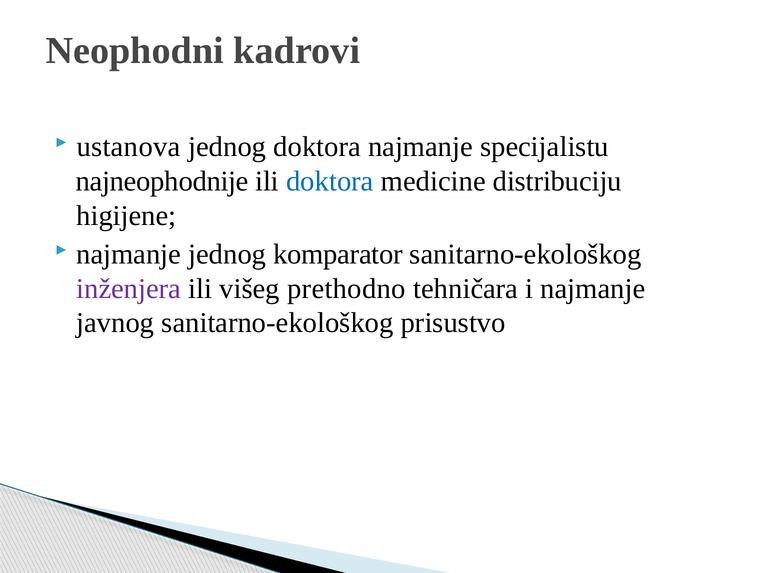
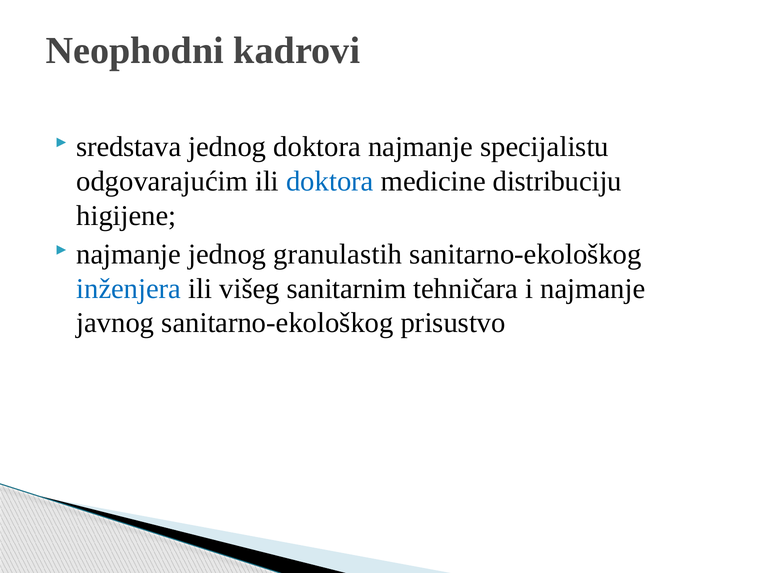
ustanova: ustanova -> sredstava (129, 147)
najneophodnije: najneophodnije -> odgovarajućim (162, 181)
komparator: komparator -> granulastih (338, 254)
inženjera colour: purple -> blue (129, 289)
prethodno: prethodno -> sanitarnim (347, 289)
